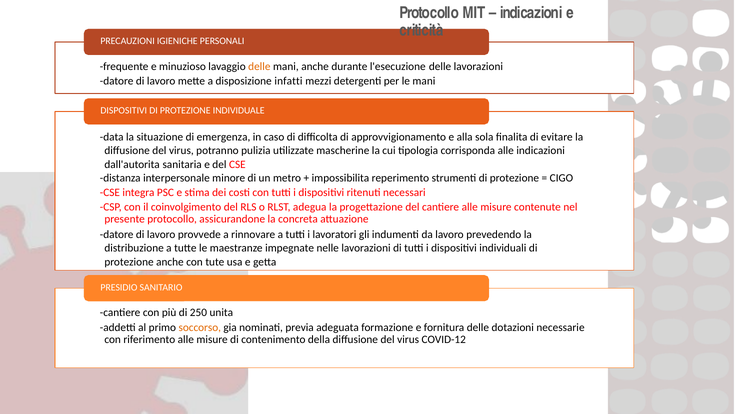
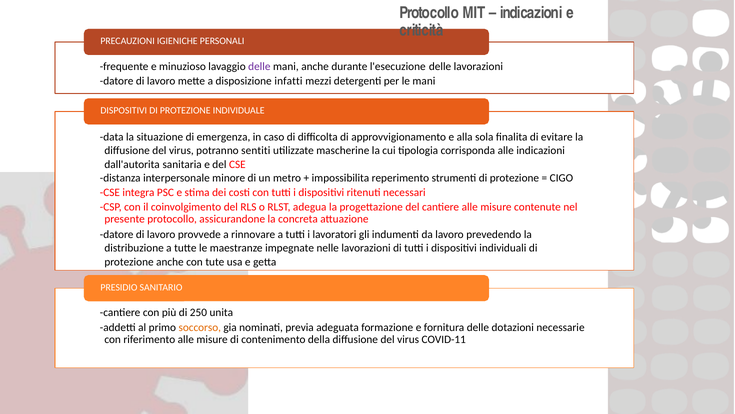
delle colour: orange -> purple (259, 66)
pulizia: pulizia -> sentiti (256, 151)
COVID-12: COVID-12 -> COVID-11 (444, 339)
